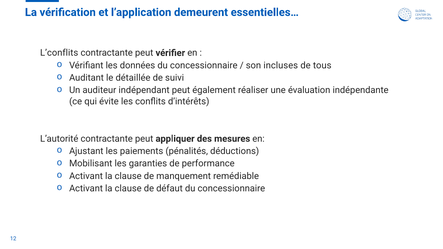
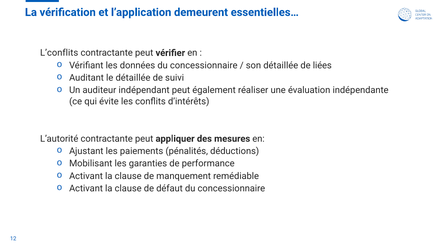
son incluses: incluses -> détaillée (281, 65)
tous: tous -> liées (322, 65)
